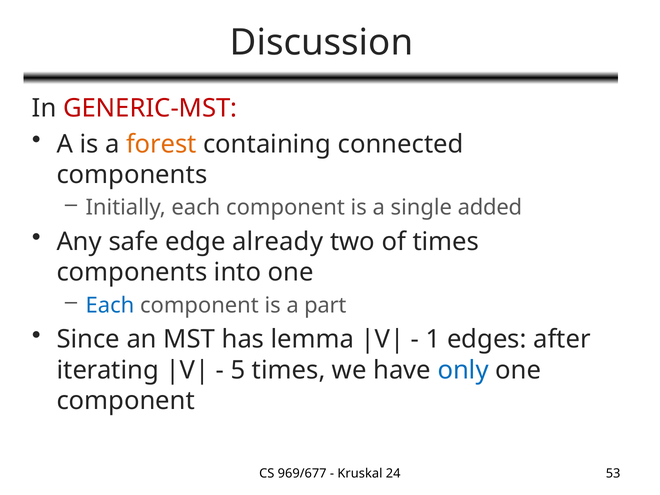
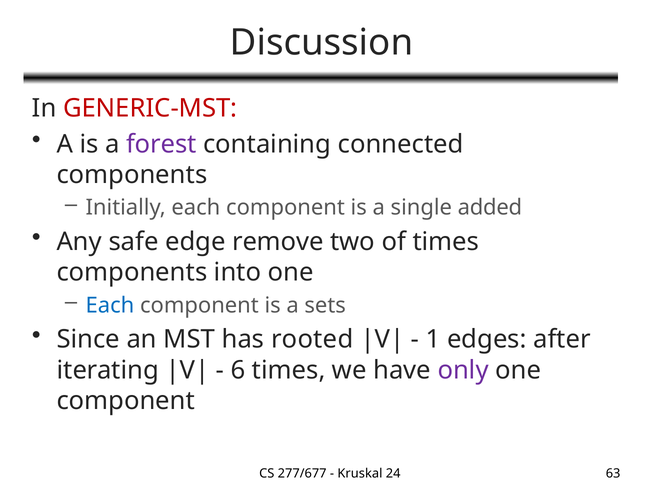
forest colour: orange -> purple (161, 144)
already: already -> remove (278, 242)
part: part -> sets (325, 305)
lemma: lemma -> rooted (312, 339)
5: 5 -> 6 (238, 370)
only colour: blue -> purple (463, 370)
969/677: 969/677 -> 277/677 (302, 474)
53: 53 -> 63 (613, 474)
